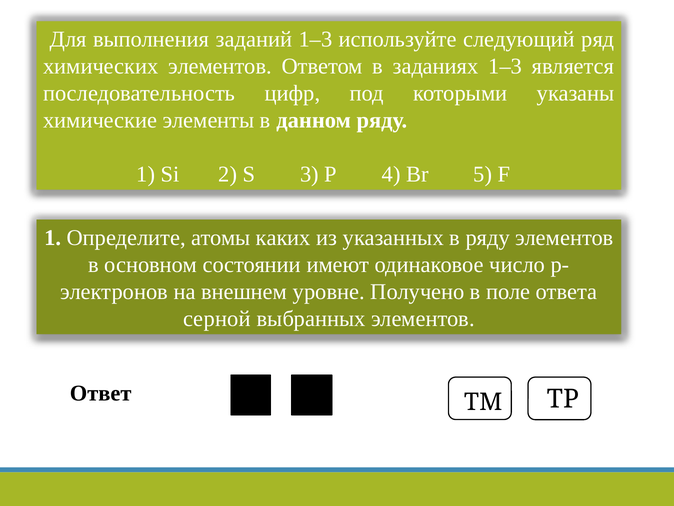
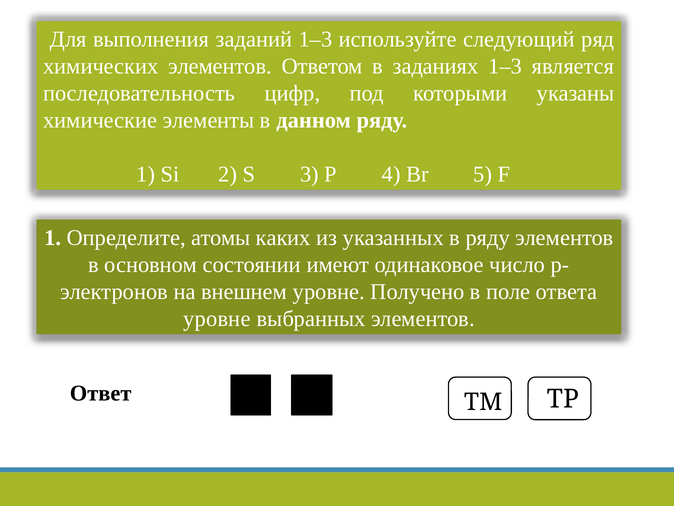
серной: серной -> уровне (217, 319)
